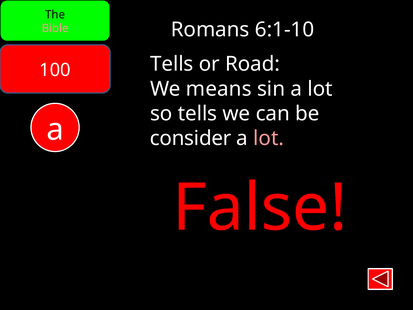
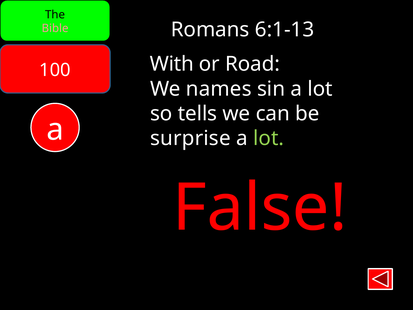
6:1-10: 6:1-10 -> 6:1-13 (285, 30)
Tells: Tells -> With (172, 64)
means: means -> names (219, 89)
consider: consider -> surprise (190, 138)
lot colour: pink -> light green (269, 138)
